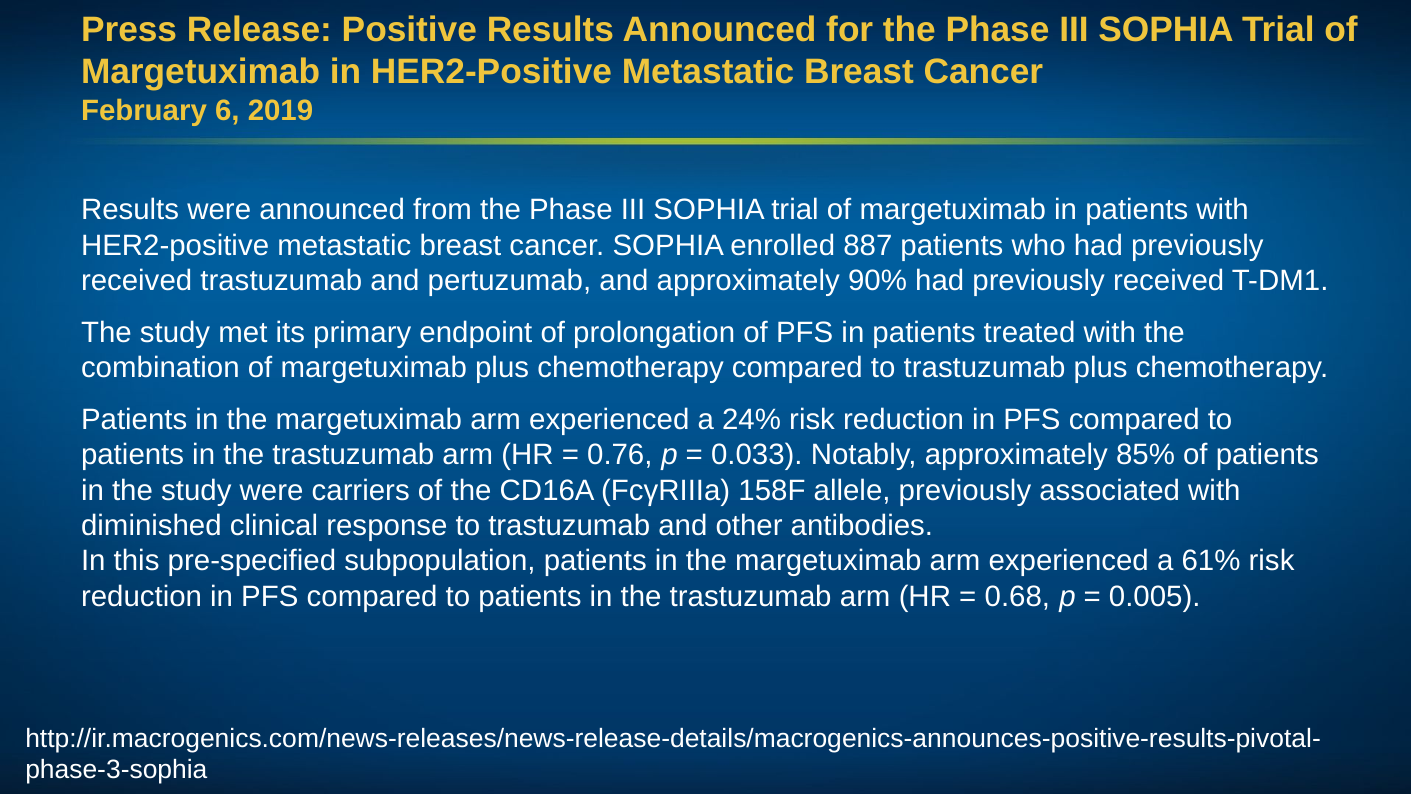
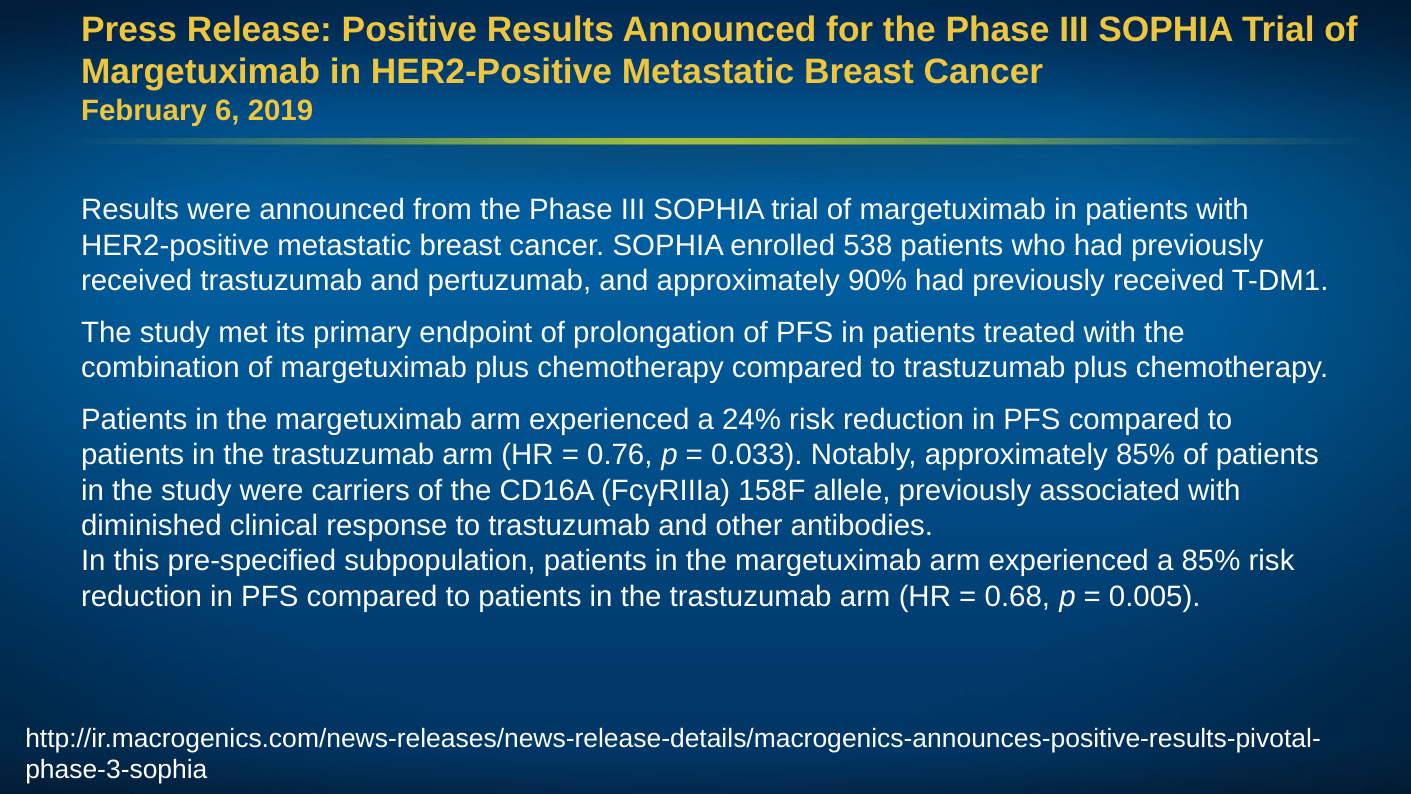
887: 887 -> 538 (868, 245)
a 61%: 61% -> 85% (1211, 561)
